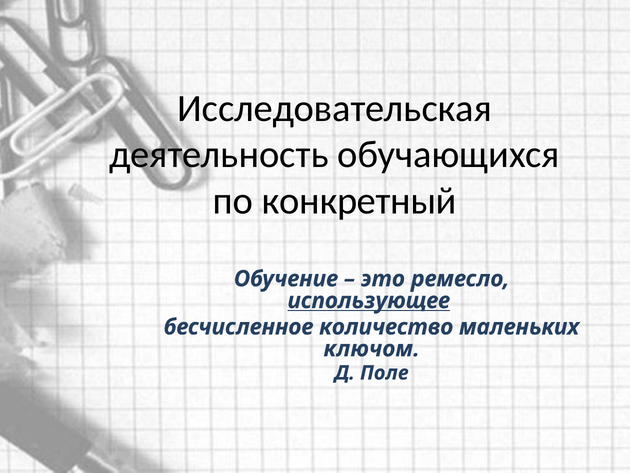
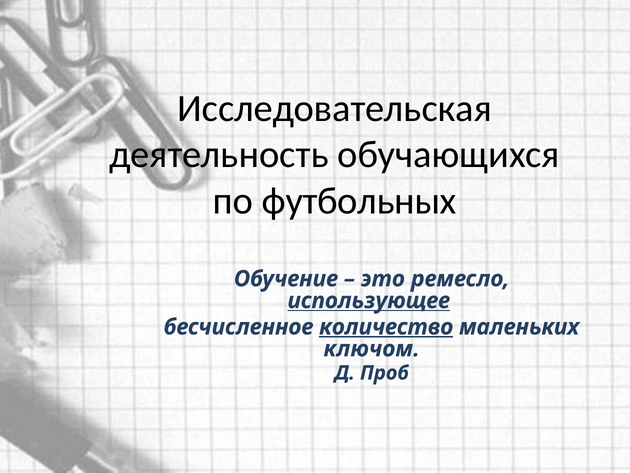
конкретный: конкретный -> футбольных (359, 201)
количество underline: none -> present (386, 327)
Поле: Поле -> Проб (384, 373)
